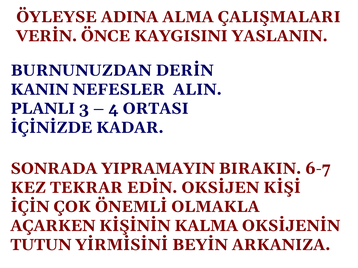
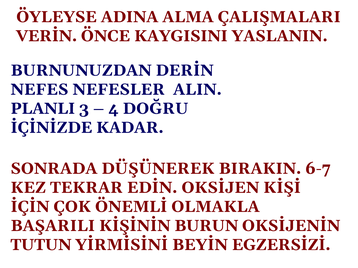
KANIN: KANIN -> NEFES (39, 90)
ORTASI: ORTASI -> DOĞRU (156, 109)
YIPRAMAYIN: YIPRAMAYIN -> DÜŞÜNEREK (158, 169)
AÇARKEN: AÇARKEN -> BAŞARILI (53, 226)
KALMA: KALMA -> BURUN (206, 226)
ARKANIZA: ARKANIZA -> EGZERSİZİ (281, 245)
